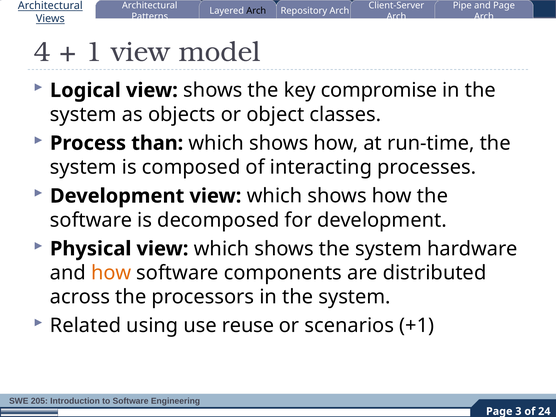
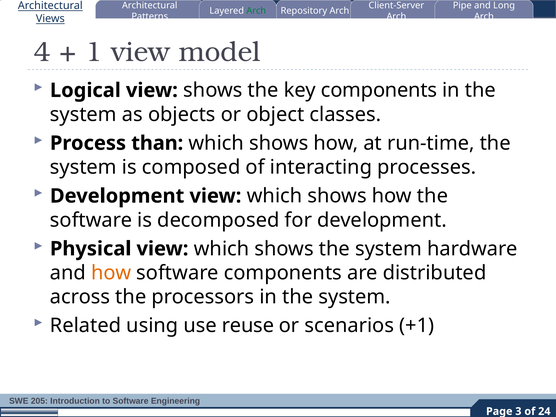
and Page: Page -> Long (504, 5)
Arch colour: black -> green (256, 11)
key compromise: compromise -> components (379, 90)
